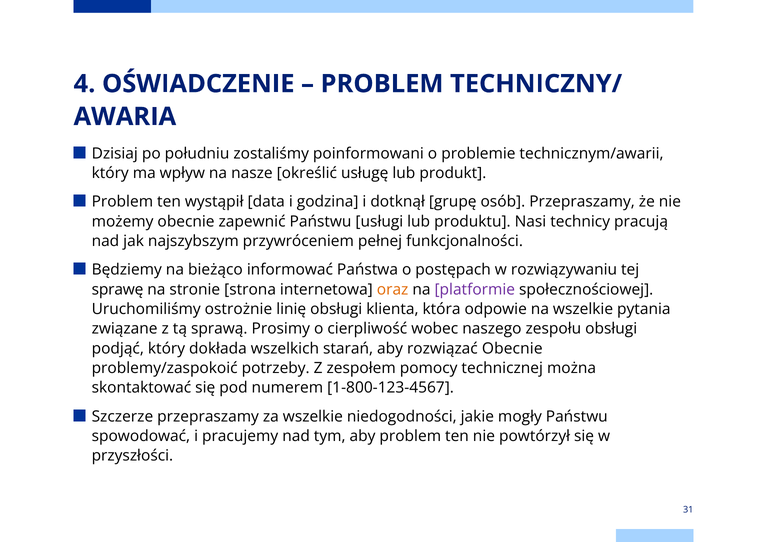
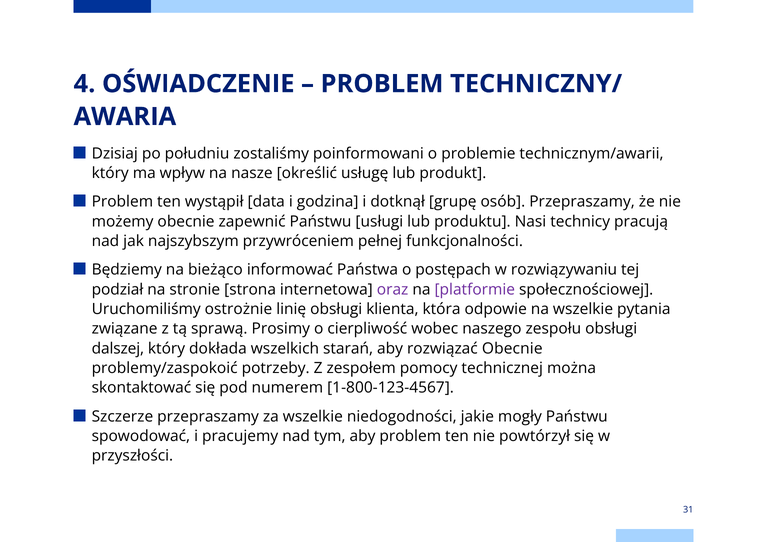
sprawę: sprawę -> podział (117, 290)
oraz colour: orange -> purple (393, 290)
podjąć: podjąć -> dalszej (118, 349)
